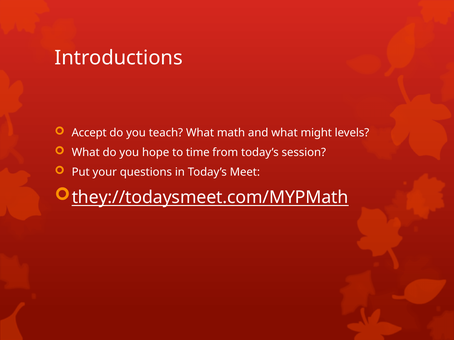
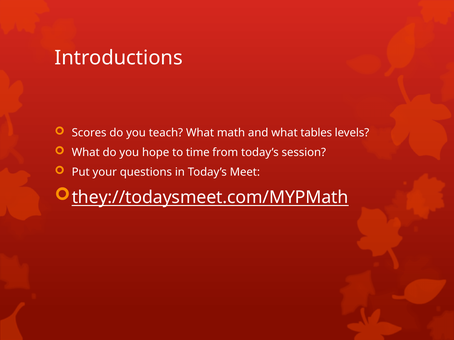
Accept: Accept -> Scores (89, 133)
might: might -> tables (316, 133)
